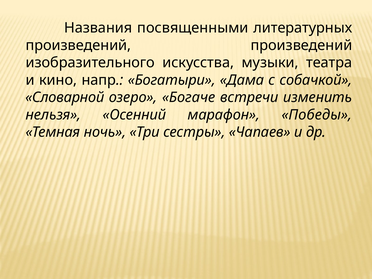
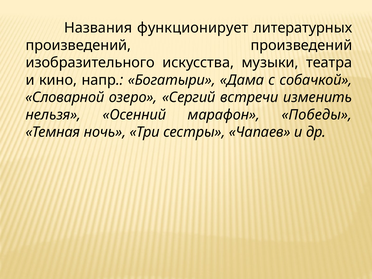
посвященными: посвященными -> функционирует (193, 28)
Богаче: Богаче -> Сергий (189, 97)
